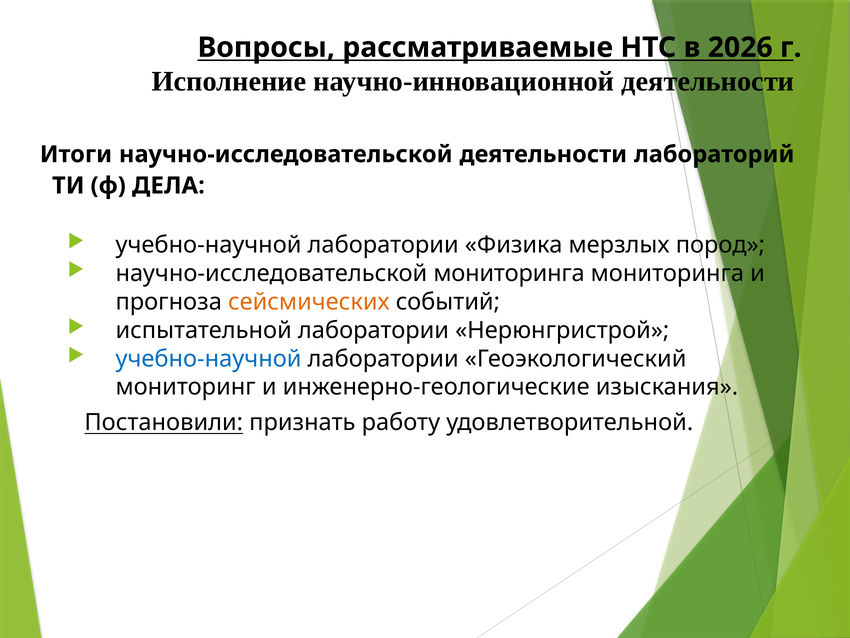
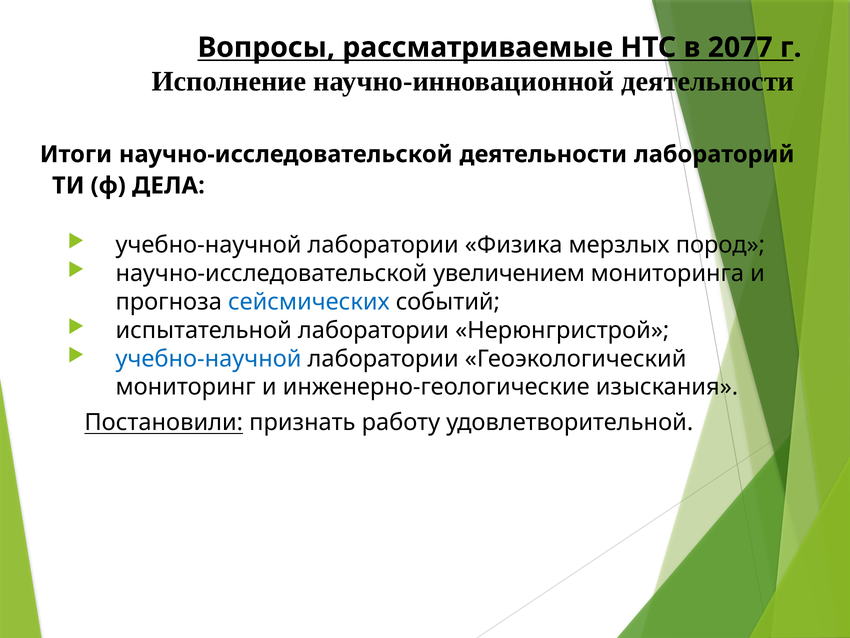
2026: 2026 -> 2077 (740, 47)
научно-исследовательской мониторинга: мониторинга -> увеличением (509, 273)
сейсмических colour: orange -> blue (309, 302)
